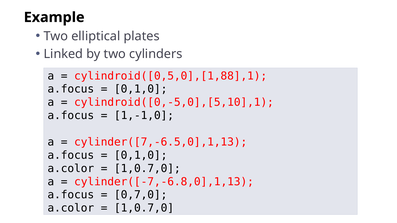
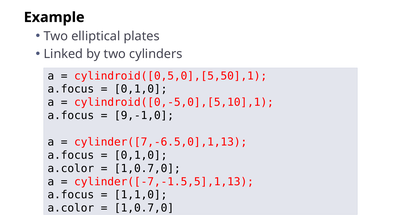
cylindroid([0,5,0],[1,88],1: cylindroid([0,5,0],[1,88],1 -> cylindroid([0,5,0],[5,50],1 (171, 76)
1,-1,0: 1,-1,0 -> 9,-1,0 (144, 116)
cylinder([-7,-6.8,0],1,13: cylinder([-7,-6.8,0],1,13 -> cylinder([-7,-1.5,5],1,13 (164, 182)
0,7,0: 0,7,0 -> 1,1,0 (141, 195)
